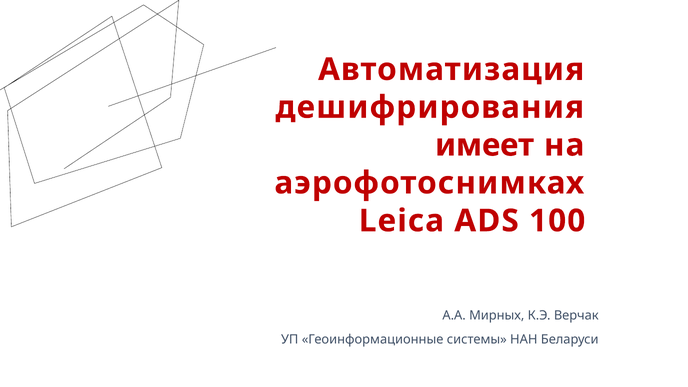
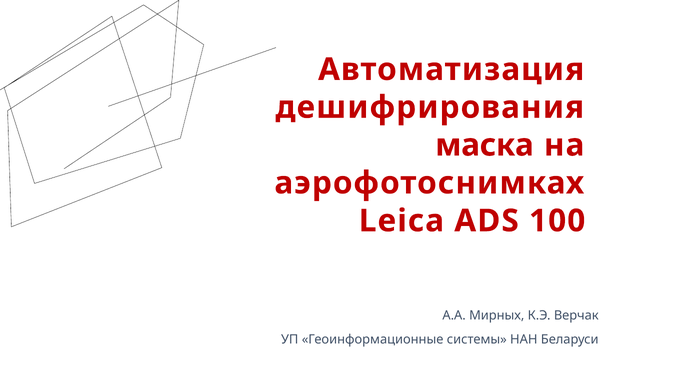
имеет: имеет -> маска (484, 145)
